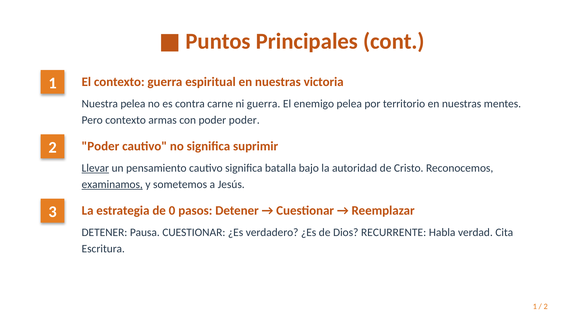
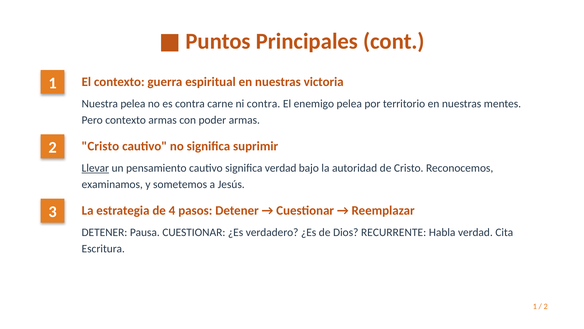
ni guerra: guerra -> contra (264, 104)
poder poder: poder -> armas (244, 120)
2 Poder: Poder -> Cristo (100, 146)
significa batalla: batalla -> verdad (281, 168)
examinamos underline: present -> none (112, 184)
0: 0 -> 4 (172, 210)
